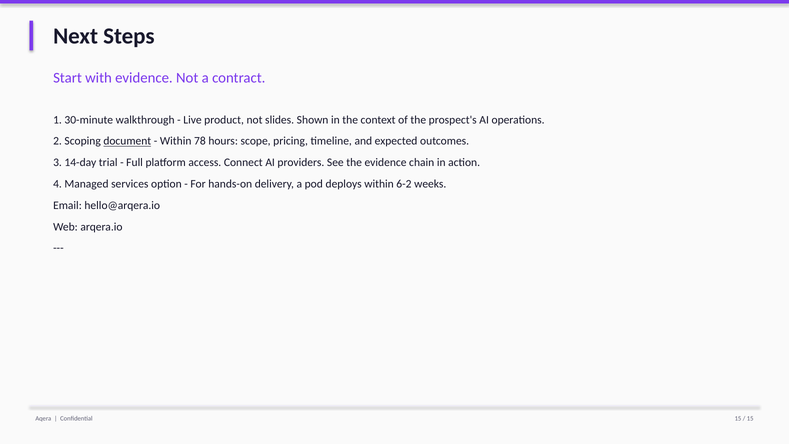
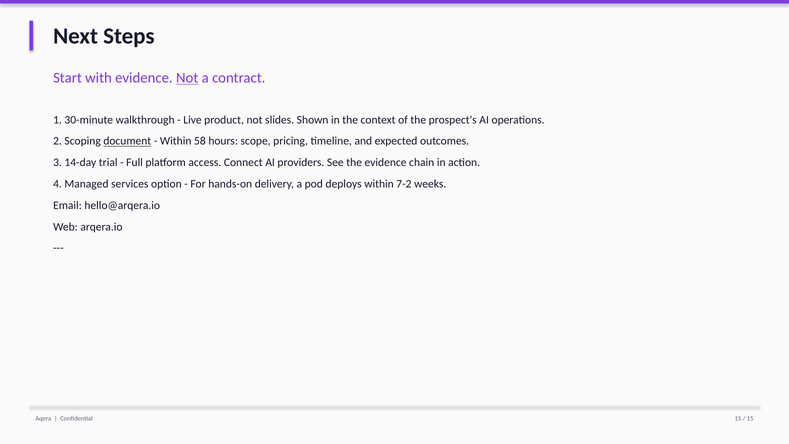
Not underline: none -> present (187, 78)
78: 78 -> 58 (200, 141)
6-2: 6-2 -> 7-2 (404, 184)
